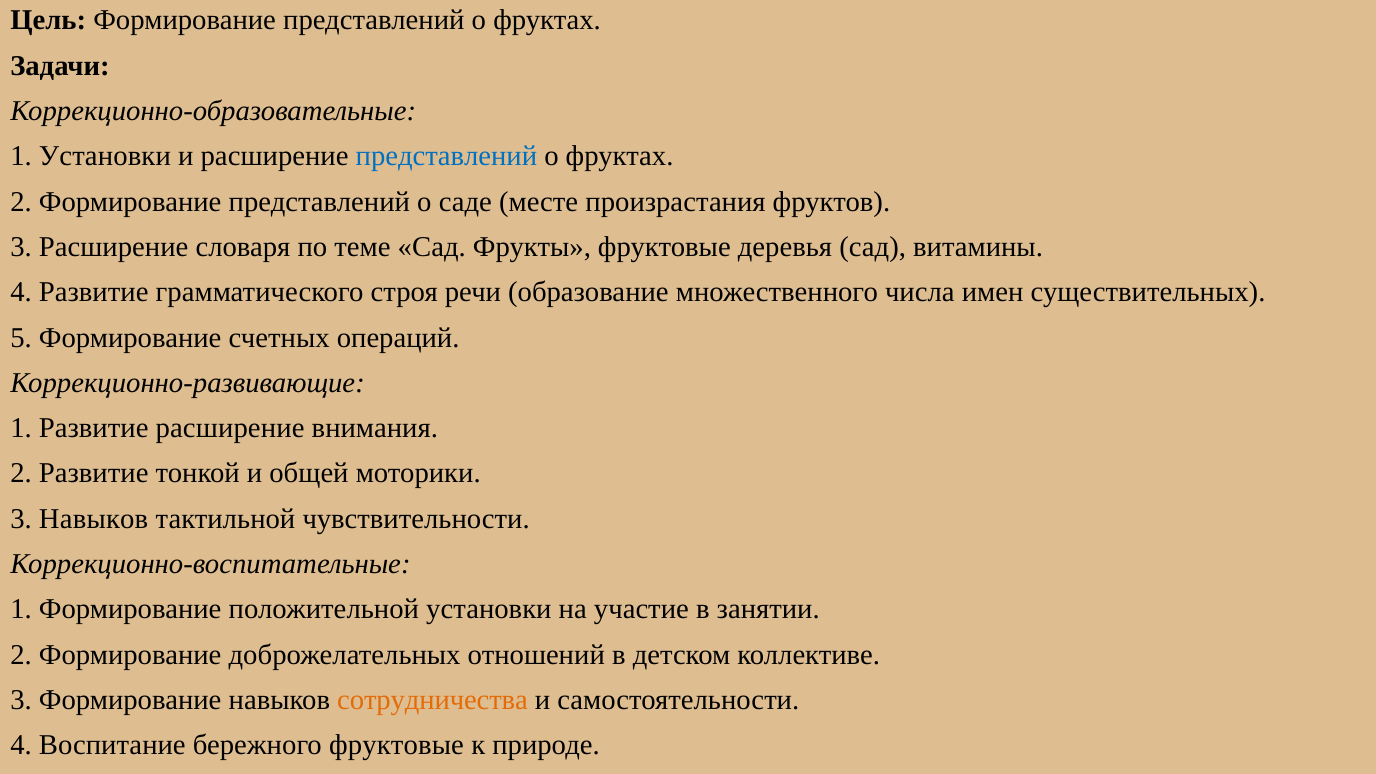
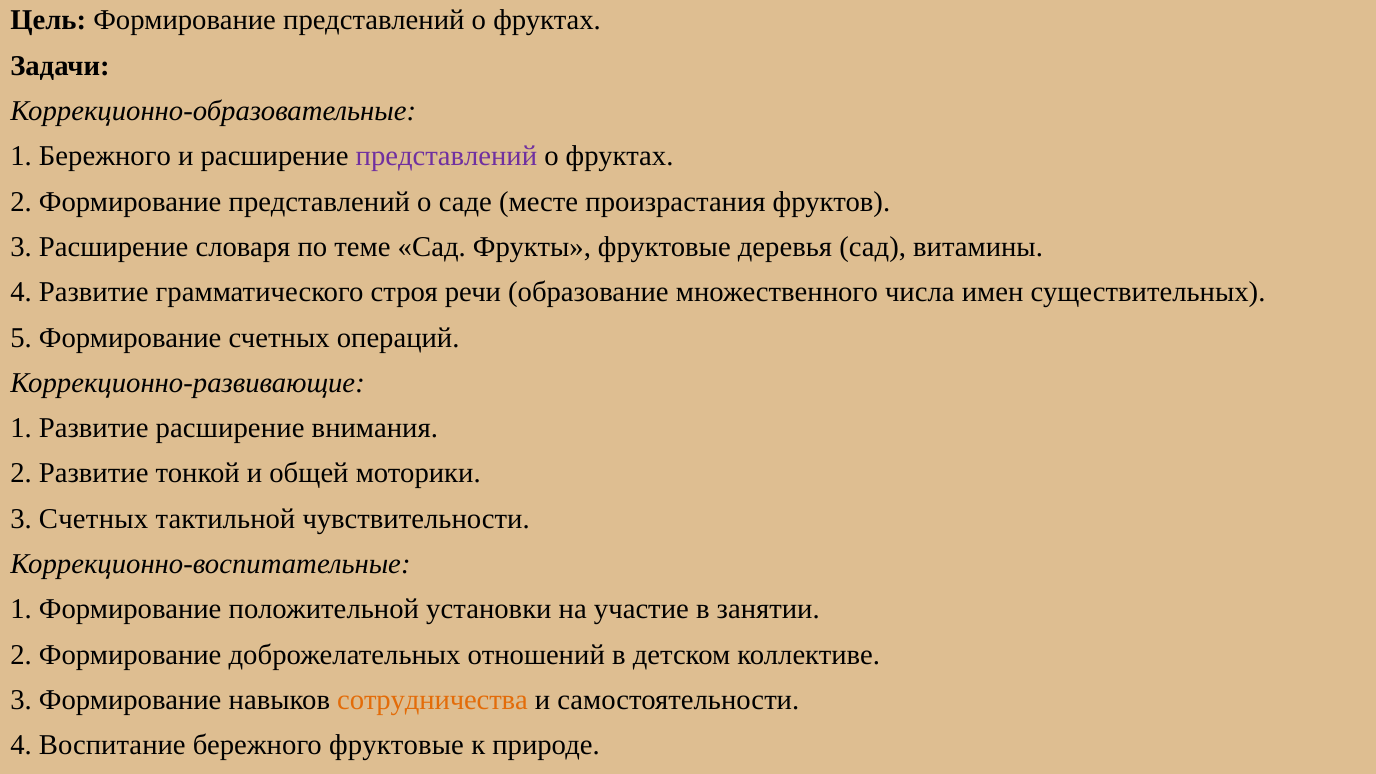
1 Установки: Установки -> Бережного (105, 156)
представлений colour: blue -> purple (446, 156)
3 Навыков: Навыков -> Счетных (94, 519)
